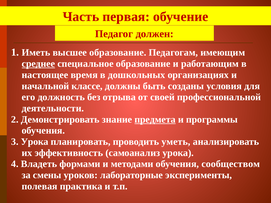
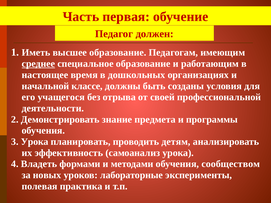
должность: должность -> учащегося (61, 97)
предмета underline: present -> none (155, 120)
уметь: уметь -> детям (176, 142)
смены: смены -> новых (47, 175)
